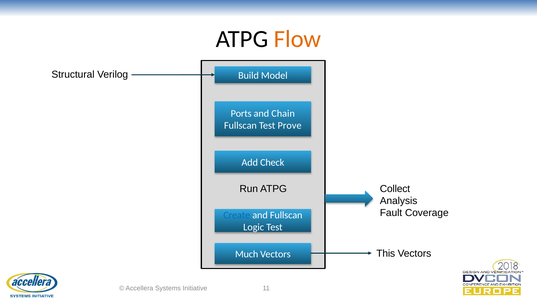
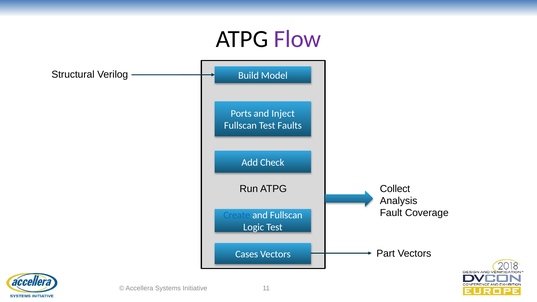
Flow colour: orange -> purple (297, 39)
Chain: Chain -> Inject (283, 113)
Prove: Prove -> Faults (290, 126)
This: This -> Part (386, 254)
Much: Much -> Cases (247, 254)
